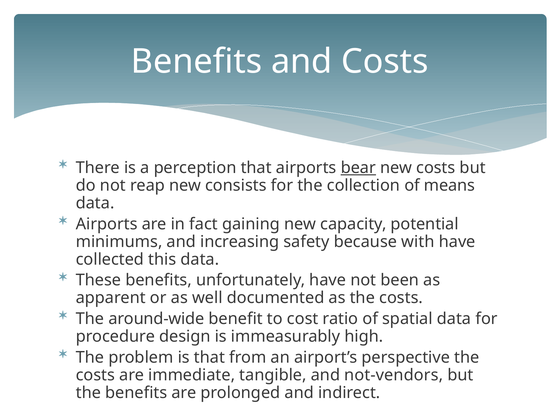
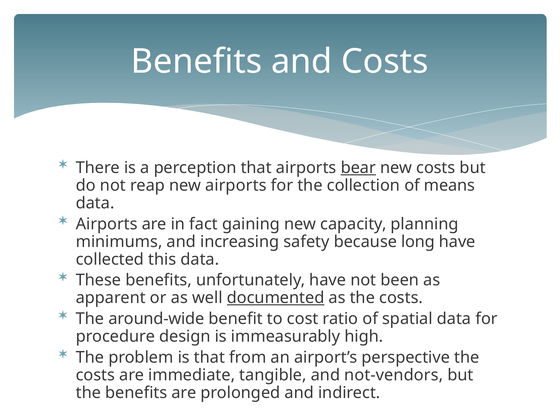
new consists: consists -> airports (236, 185)
potential: potential -> planning (425, 224)
with: with -> long (418, 242)
documented underline: none -> present (276, 298)
